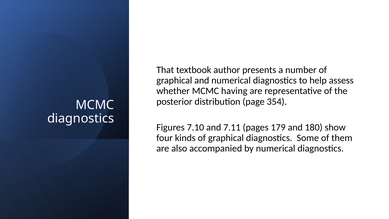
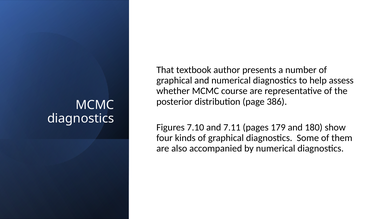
having: having -> course (234, 91)
354: 354 -> 386 (277, 101)
